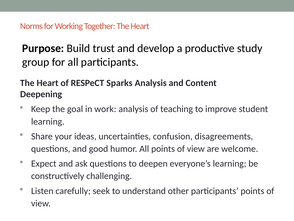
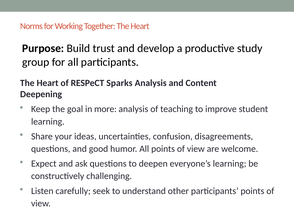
work: work -> more (105, 109)
